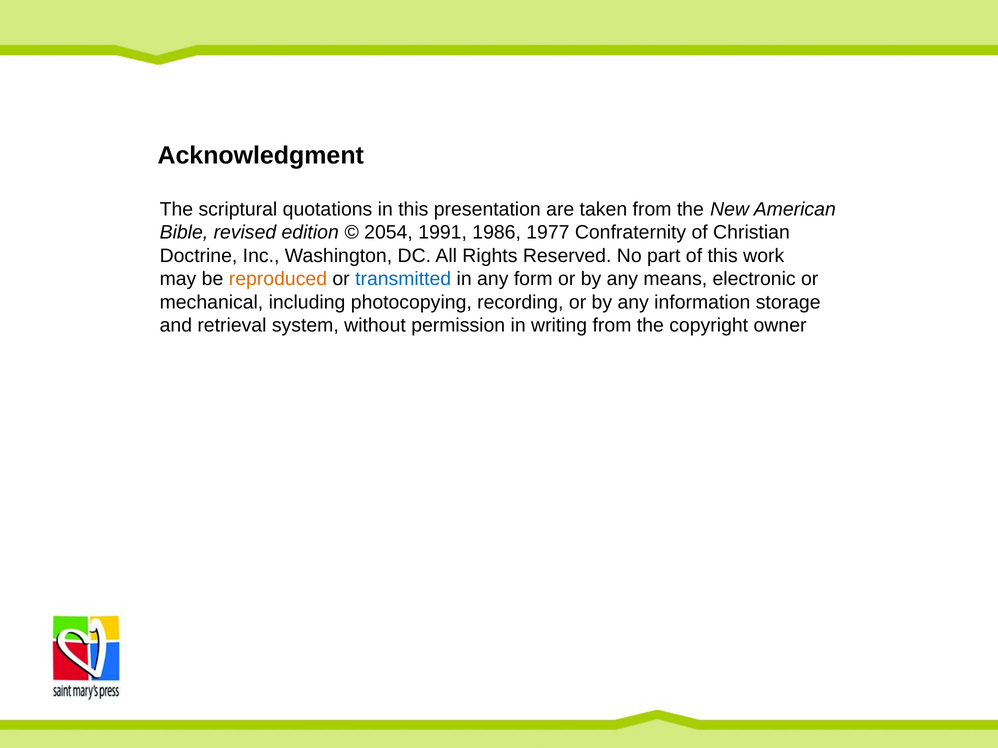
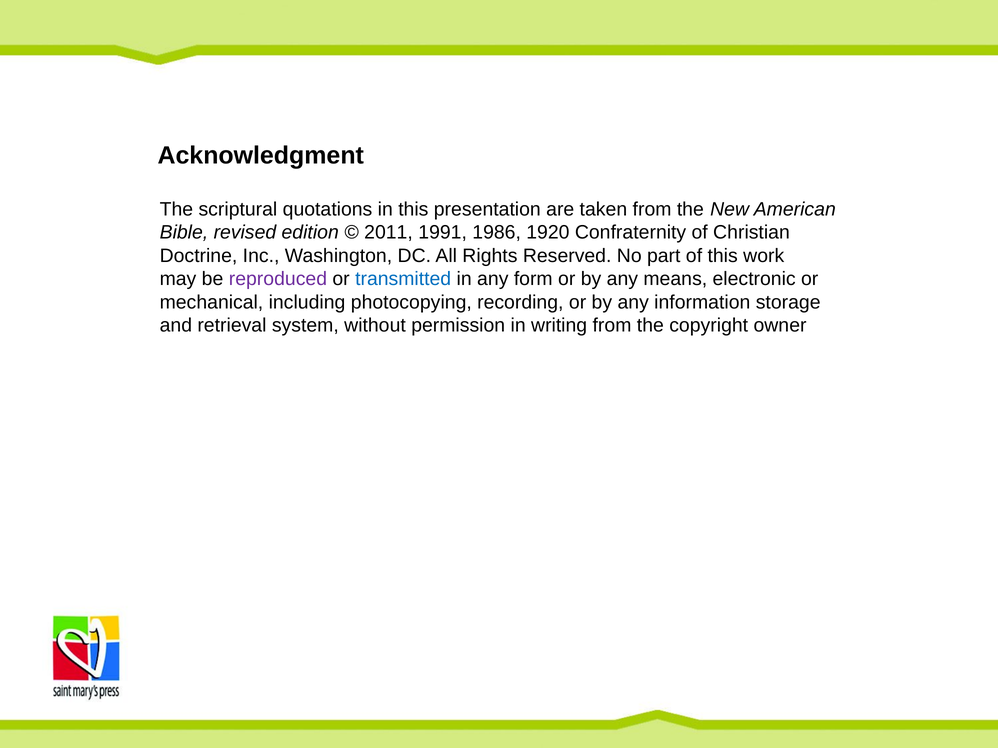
2054: 2054 -> 2011 (389, 233)
1977: 1977 -> 1920 (548, 233)
reproduced colour: orange -> purple (278, 279)
